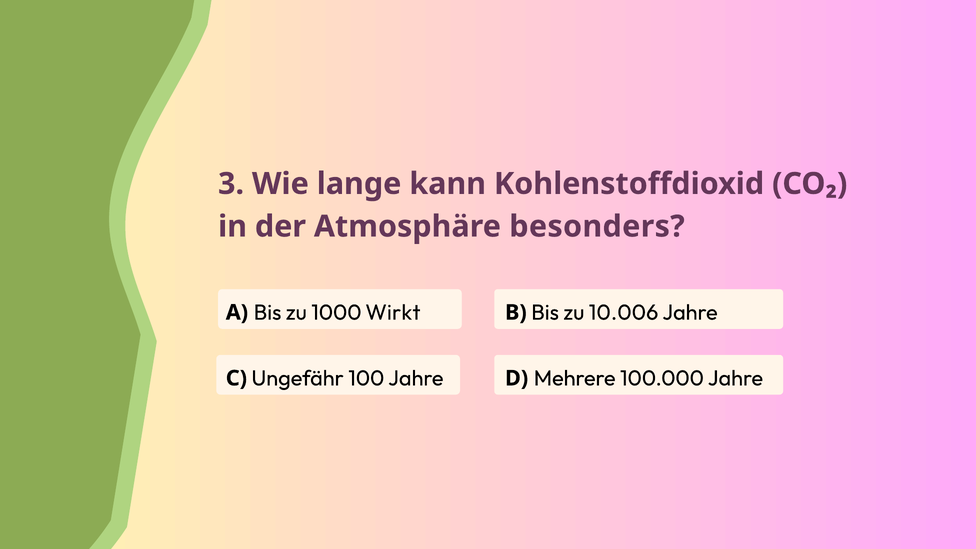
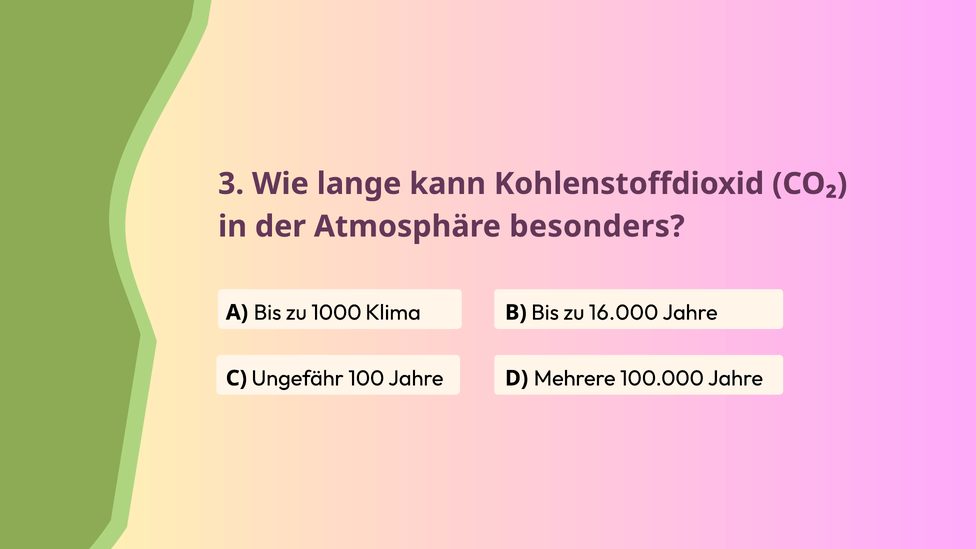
Wirkt: Wirkt -> Klima (393, 313)
10.006: 10.006 -> 16.000 (624, 313)
